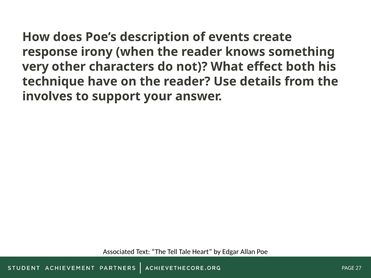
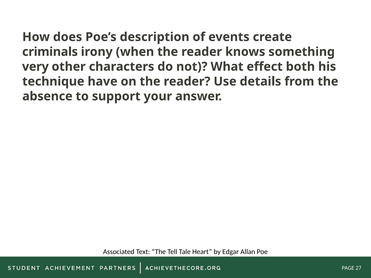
response: response -> criminals (50, 52)
involves: involves -> absence (47, 96)
